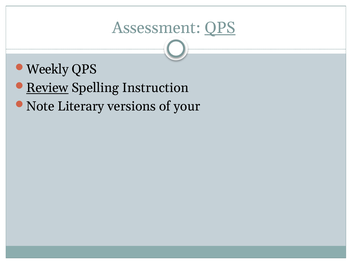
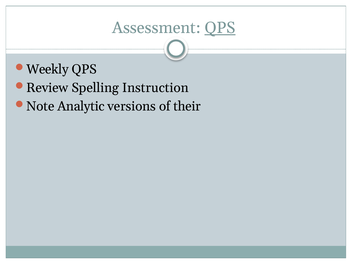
Review underline: present -> none (47, 88)
Literary: Literary -> Analytic (81, 106)
your: your -> their (187, 106)
